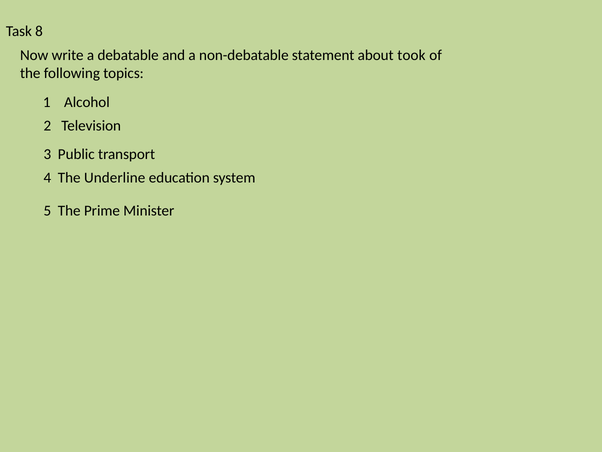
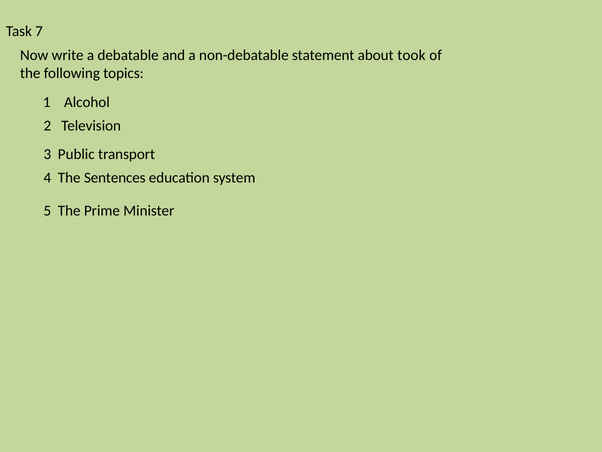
8: 8 -> 7 (39, 31)
Underline: Underline -> Sentences (115, 178)
